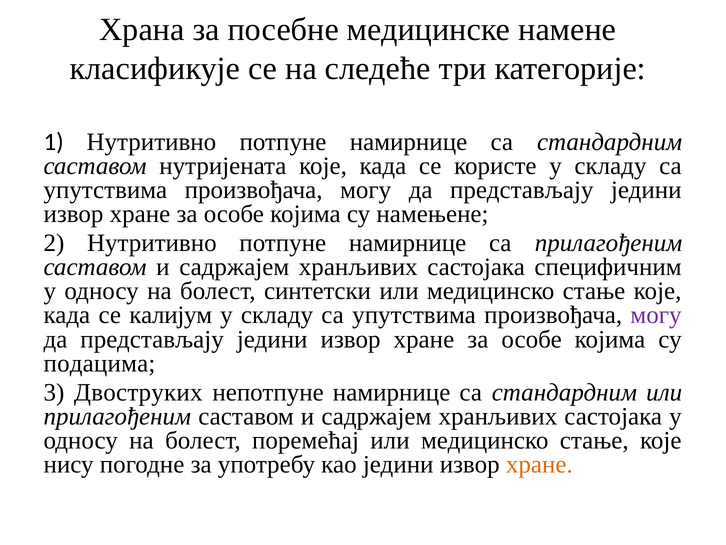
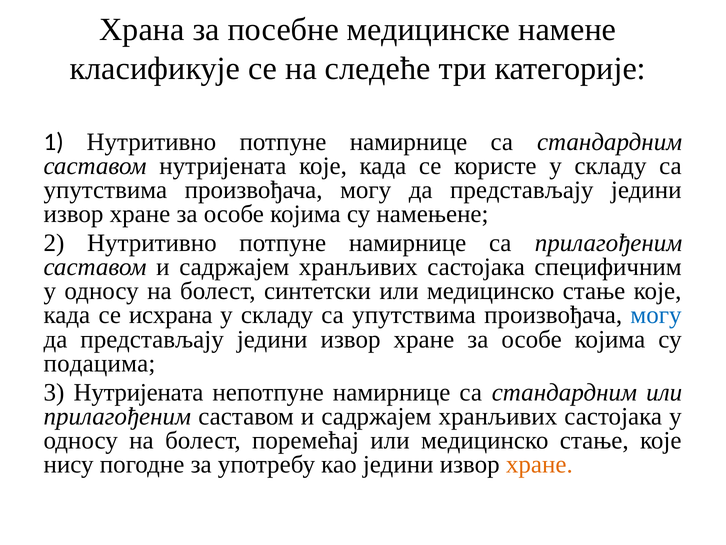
калијум: калијум -> исхрана (171, 315)
могу colour: purple -> blue (656, 315)
3 Двоструких: Двоструких -> Нутријената (138, 392)
